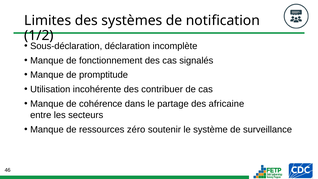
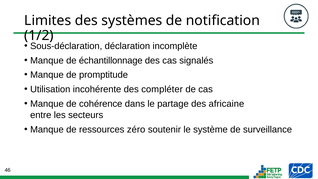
fonctionnement: fonctionnement -> échantillonnage (111, 60)
contribuer: contribuer -> compléter (162, 89)
